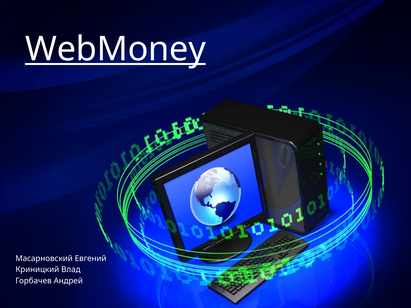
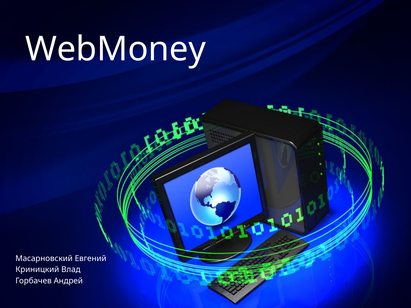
WebMoney underline: present -> none (115, 49)
